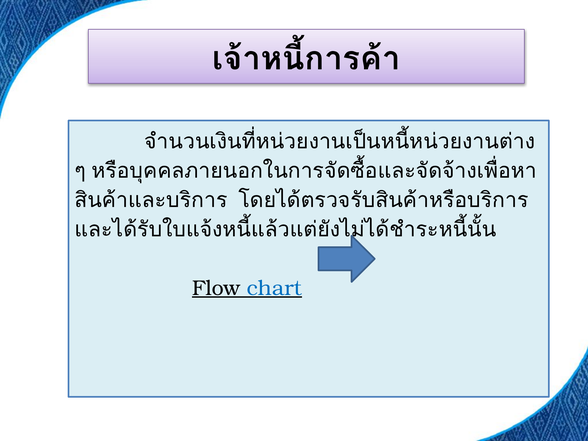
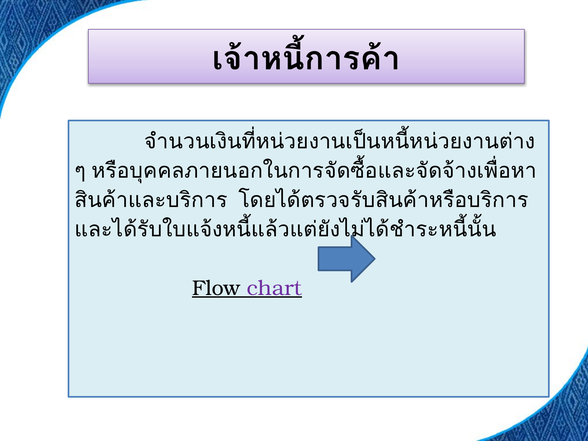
chart colour: blue -> purple (274, 288)
